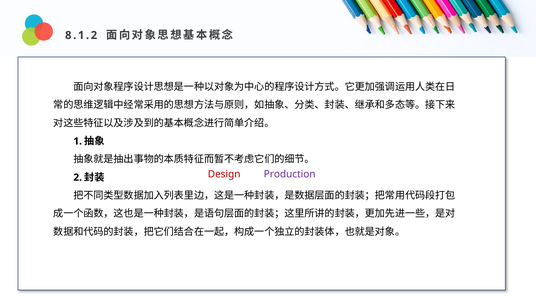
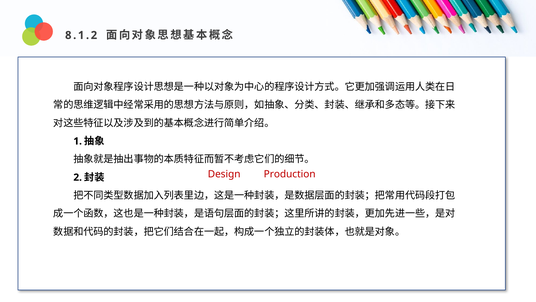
Production colour: purple -> red (290, 174)
